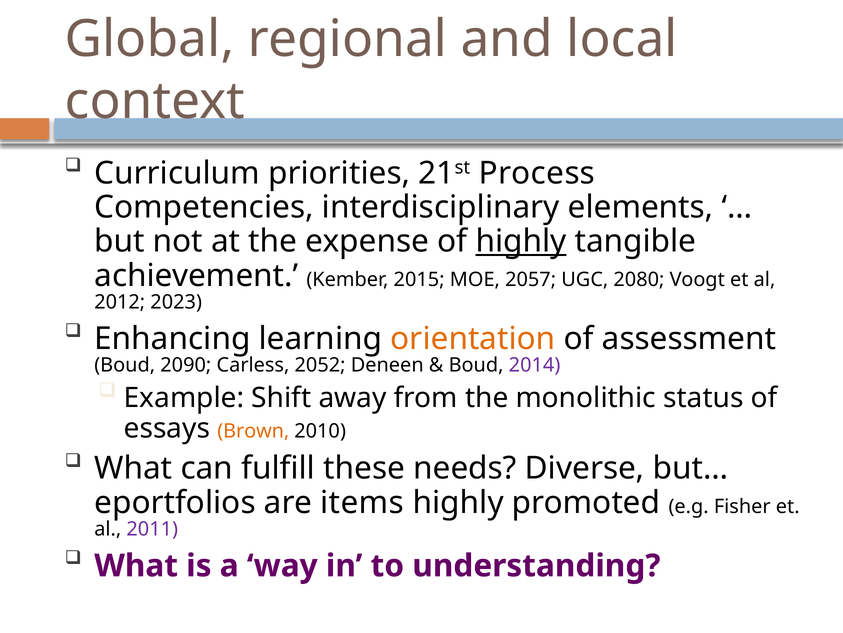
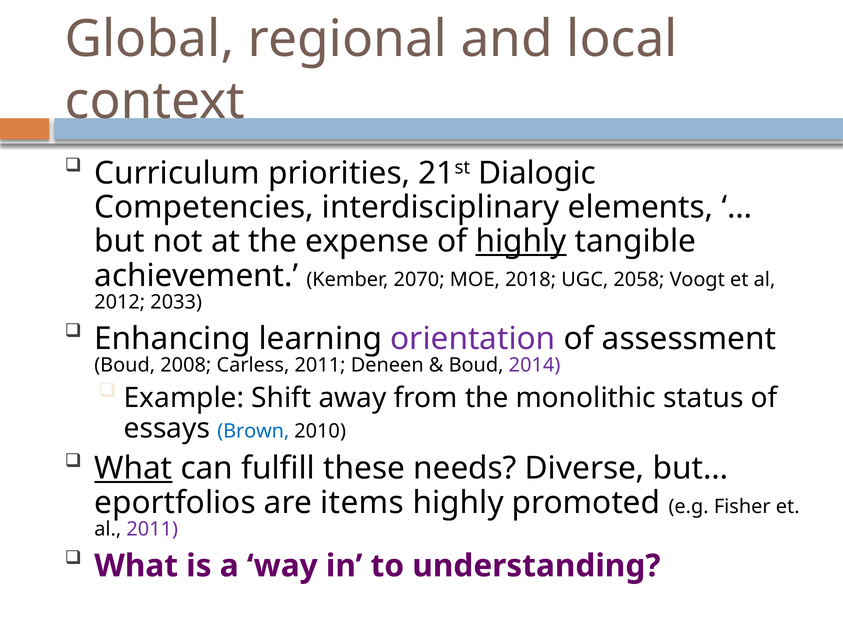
Process: Process -> Dialogic (537, 173)
2015: 2015 -> 2070 (419, 279)
2057: 2057 -> 2018 (531, 279)
2080: 2080 -> 2058 (639, 279)
2023: 2023 -> 2033 (176, 302)
orientation colour: orange -> purple (473, 338)
2090: 2090 -> 2008 (186, 365)
Carless 2052: 2052 -> 2011 (320, 365)
Brown colour: orange -> blue (253, 431)
What underline: none -> present (133, 468)
